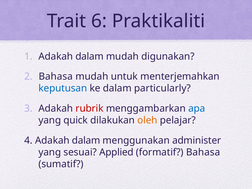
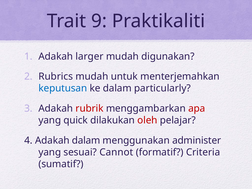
6: 6 -> 9 (99, 21)
dalam: dalam -> larger (90, 56)
Bahasa: Bahasa -> Rubrics (56, 77)
apa colour: blue -> red (197, 108)
oleh colour: orange -> red (147, 120)
Applied: Applied -> Cannot (116, 152)
formatif Bahasa: Bahasa -> Criteria (203, 152)
